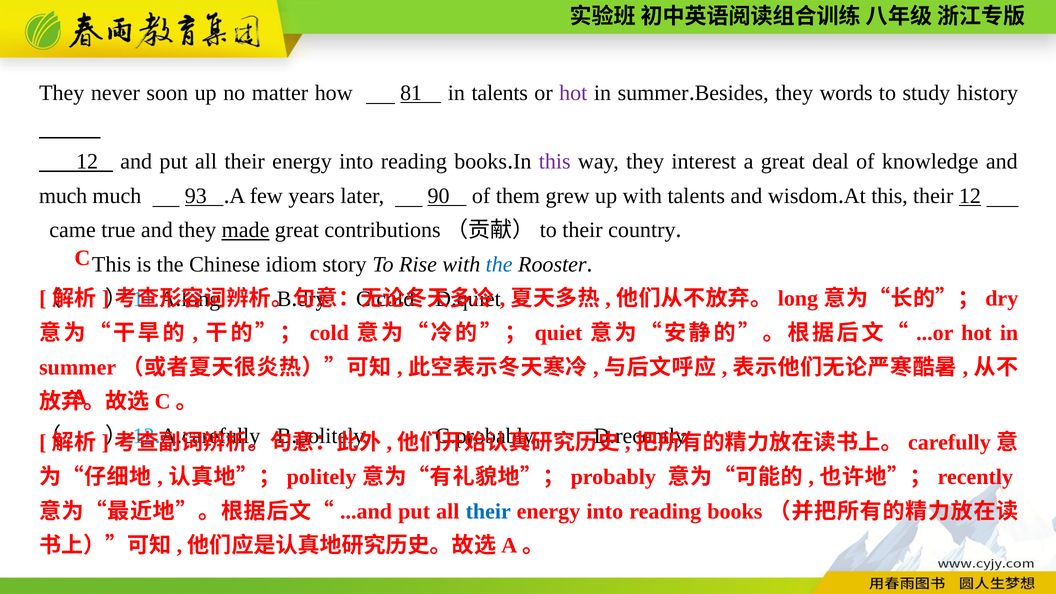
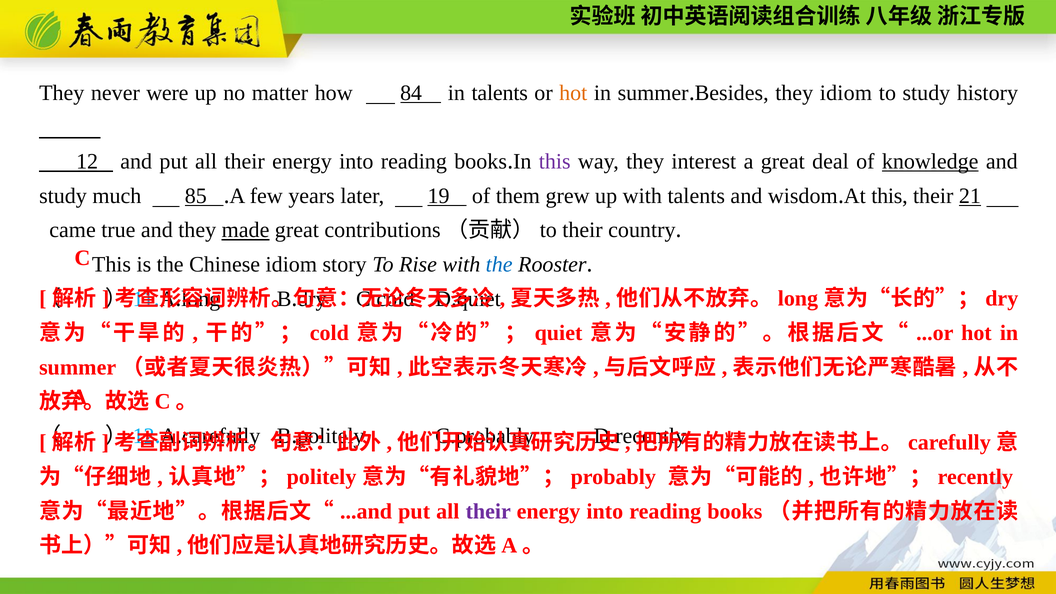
soon: soon -> were (167, 93)
81: 81 -> 84 (411, 93)
hot colour: purple -> orange (573, 93)
they words: words -> idiom (846, 93)
knowledge underline: none -> present (930, 162)
much: much -> study (63, 196)
93: 93 -> 85 (196, 196)
90: 90 -> 19 (439, 196)
their 12: 12 -> 21 (970, 196)
their colour: blue -> purple (488, 511)
